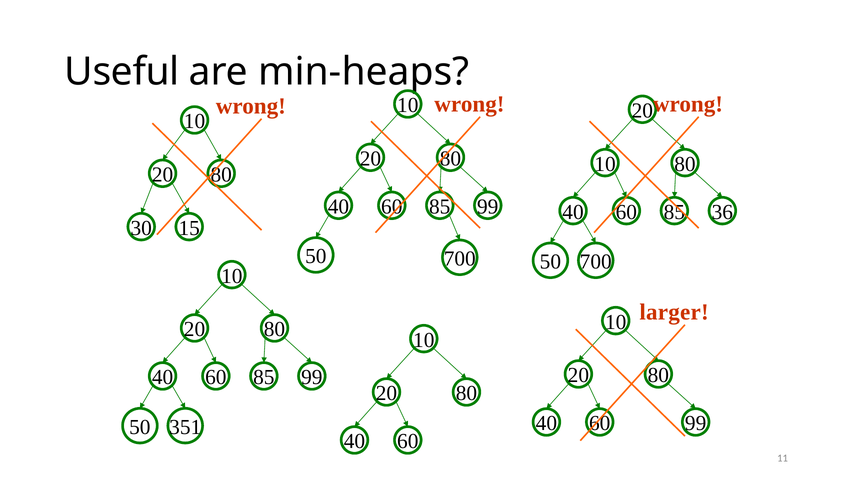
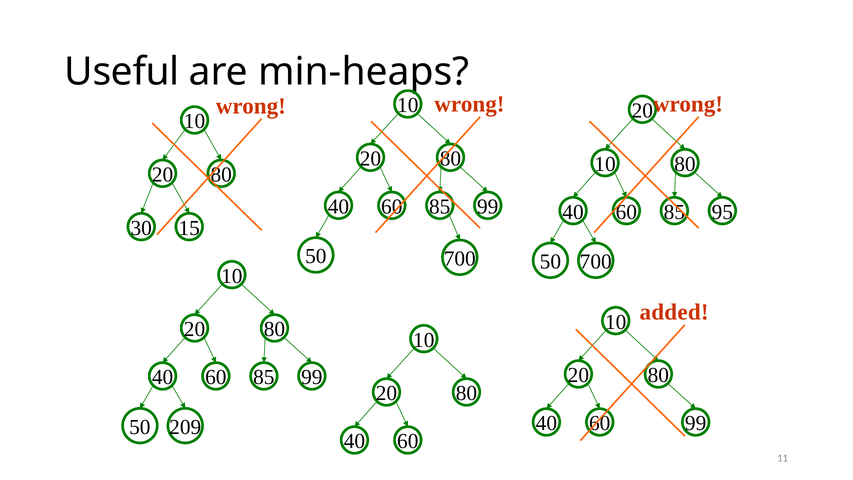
36: 36 -> 95 (722, 212)
larger: larger -> added (674, 312)
351: 351 -> 209 (185, 427)
